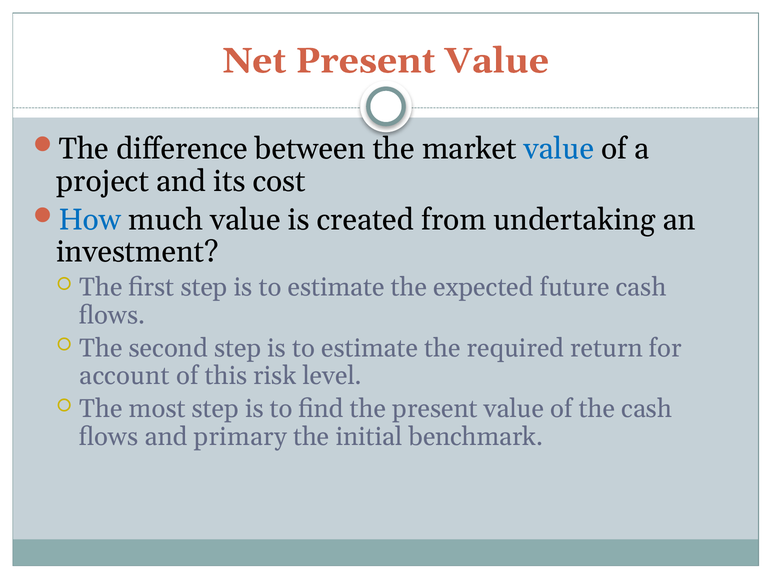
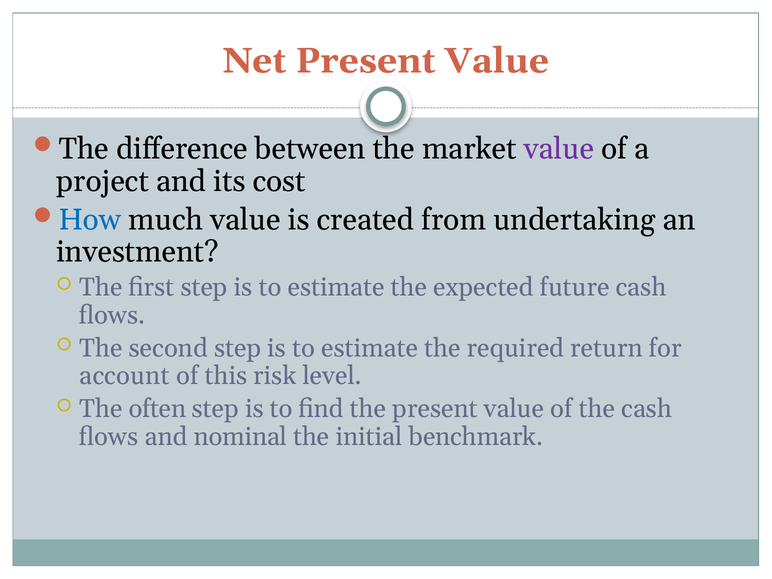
value colour: blue -> purple (559, 149)
most: most -> often (157, 409)
primary: primary -> nominal (240, 437)
